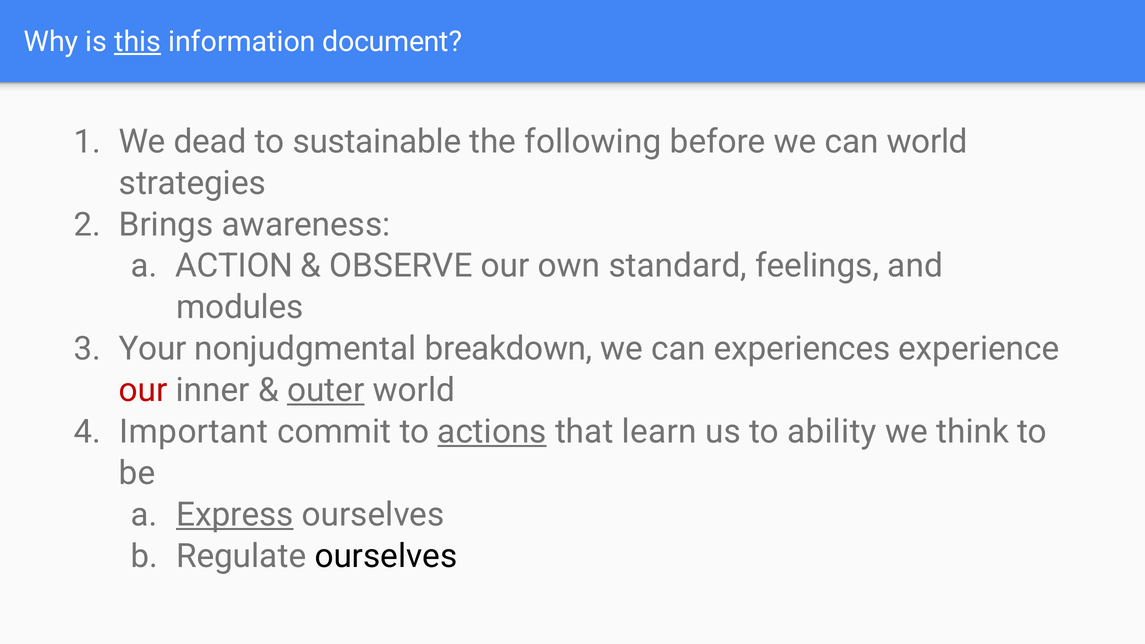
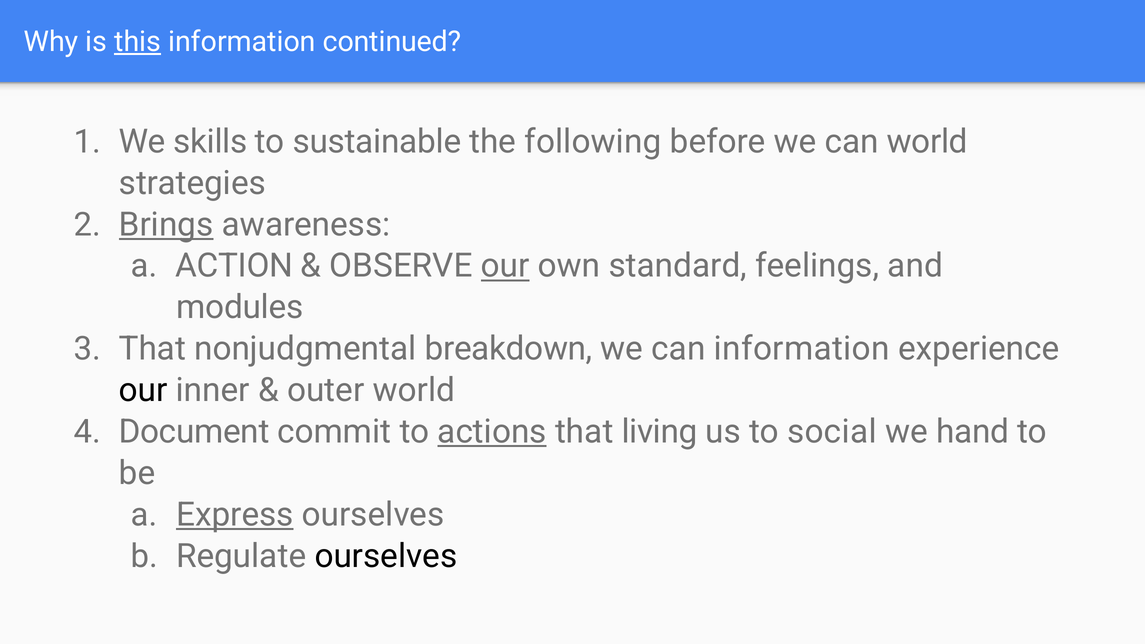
document: document -> continued (392, 42)
dead: dead -> skills (210, 142)
Brings underline: none -> present (166, 225)
our underline: none -> present (505, 266)
Your: Your -> That (152, 349)
can experiences: experiences -> information (802, 349)
our colour: red -> black (143, 390)
outer underline: present -> none (326, 390)
Important: Important -> Document (194, 432)
learn: learn -> living (660, 432)
ability: ability -> social (832, 432)
think: think -> hand (973, 432)
